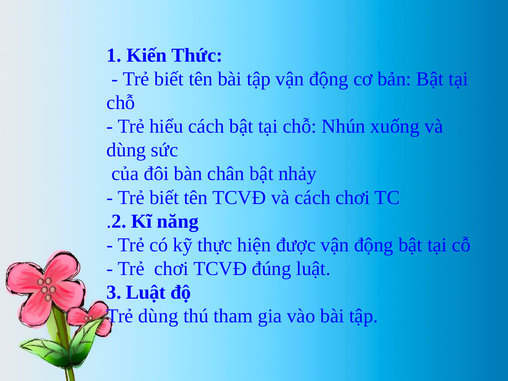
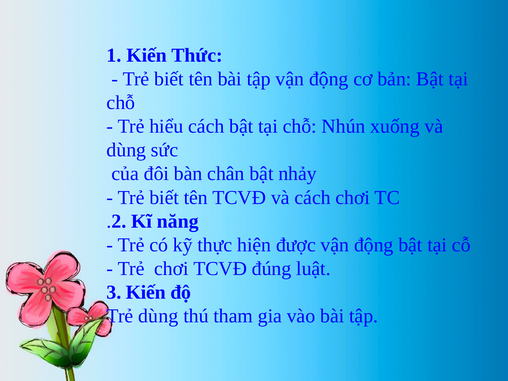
3 Luật: Luật -> Kiến (146, 292)
